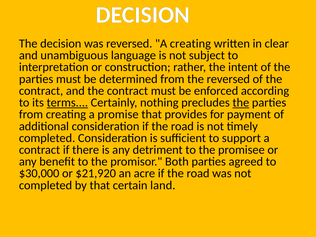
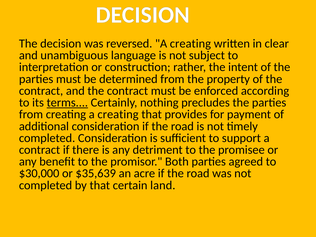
the reversed: reversed -> property (228, 79)
the underline: present -> none (241, 103)
creating a promise: promise -> creating (118, 114)
$21,920: $21,920 -> $35,639 (96, 173)
